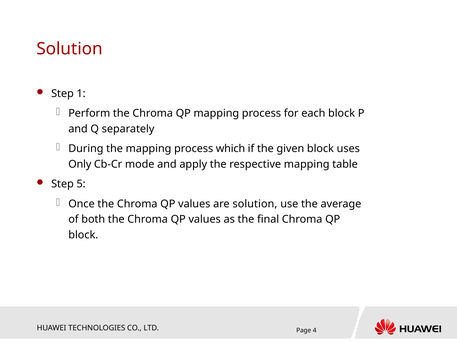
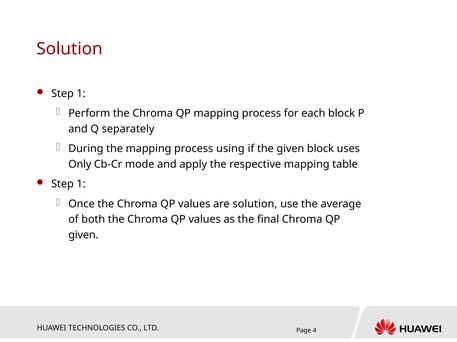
which: which -> using (230, 149)
5: 5 -> 1 (81, 185)
block: block -> given (83, 235)
